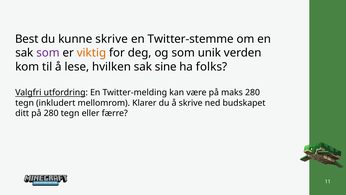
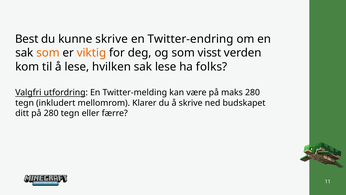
Twitter-stemme: Twitter-stemme -> Twitter-endring (191, 39)
som colour: purple -> orange (48, 53)
unik: unik -> visst (209, 53)
sak sine: sine -> lese (166, 67)
